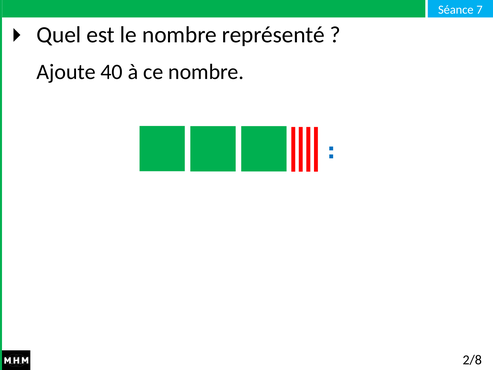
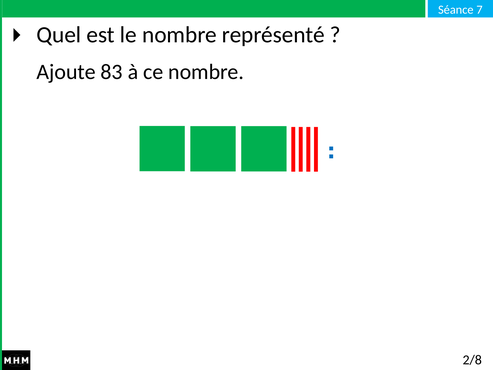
40: 40 -> 83 (112, 72)
